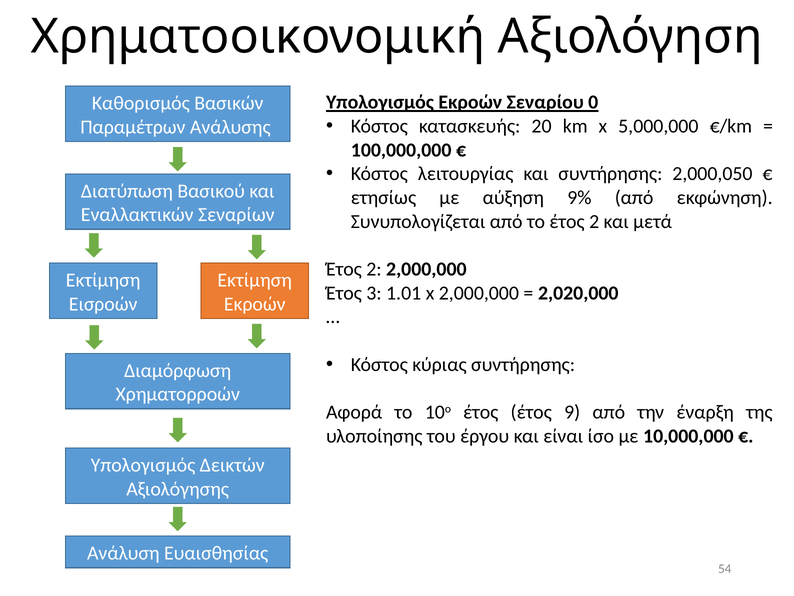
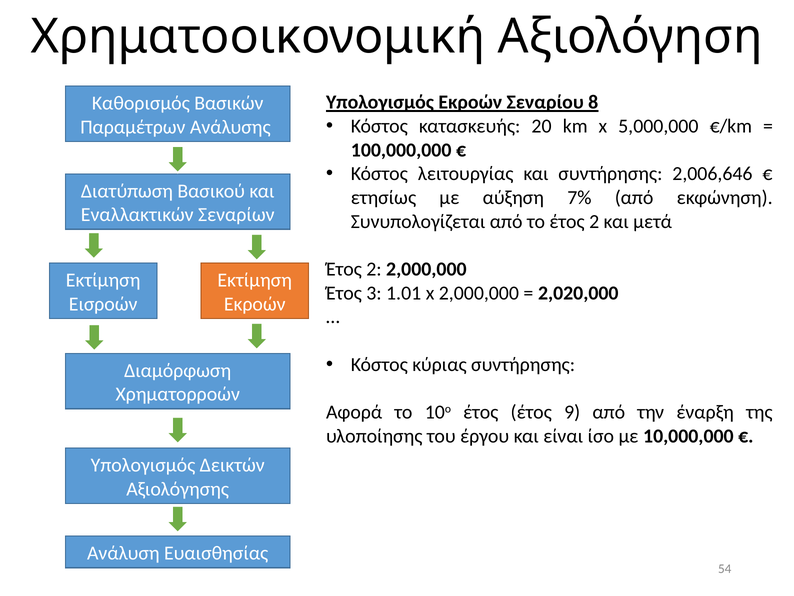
0: 0 -> 8 (593, 102)
2,000,050: 2,000,050 -> 2,006,646 (712, 174)
9%: 9% -> 7% (579, 198)
